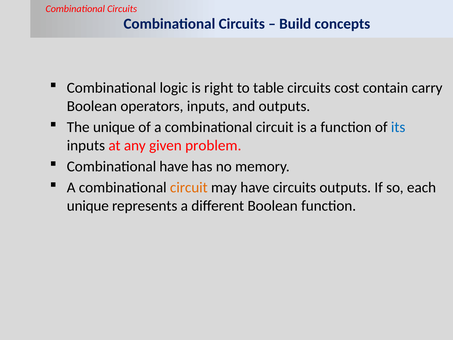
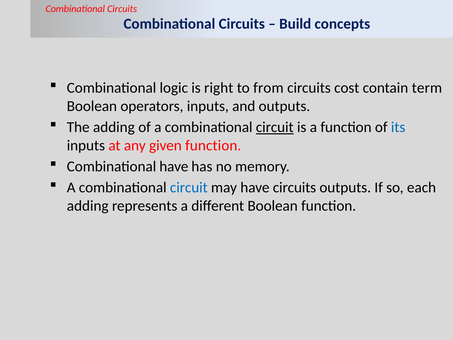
table: table -> from (268, 88)
carry: carry -> term (427, 88)
The unique: unique -> adding (114, 127)
circuit underline: none -> present (275, 127)
given problem: problem -> function (213, 145)
circuit colour: orange -> blue (189, 188)
unique: unique -> adding (88, 206)
